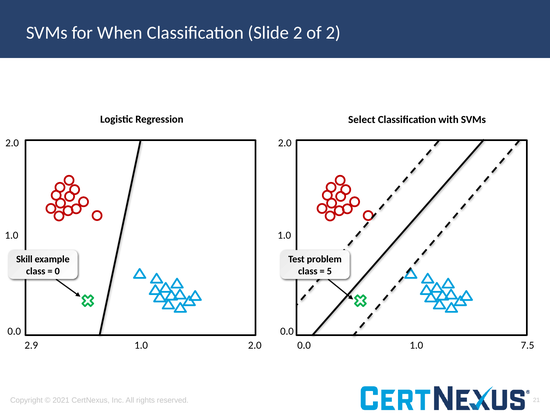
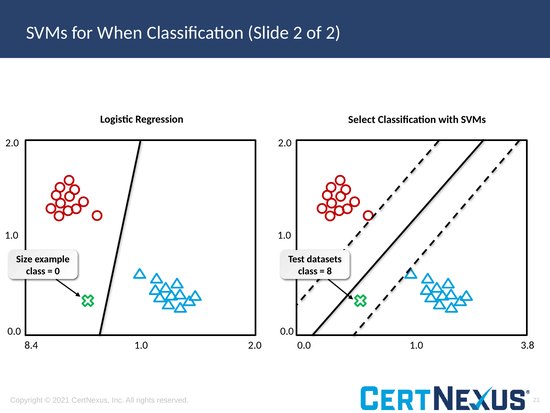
Skill: Skill -> Size (24, 259)
problem: problem -> datasets (324, 259)
5: 5 -> 8 (329, 271)
2.9: 2.9 -> 8.4 (31, 345)
7.5: 7.5 -> 3.8 (528, 345)
